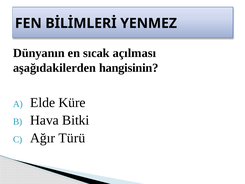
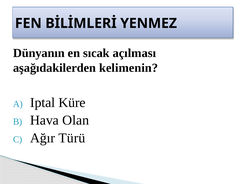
hangisinin: hangisinin -> kelimenin (129, 68)
Elde: Elde -> Iptal (43, 102)
Bitki: Bitki -> Olan (76, 120)
